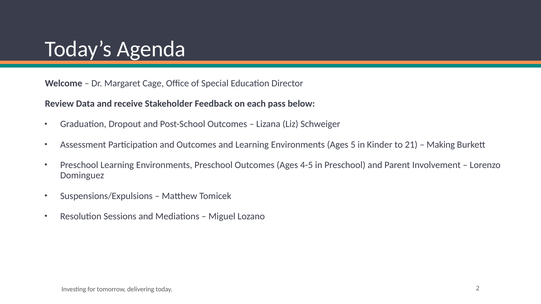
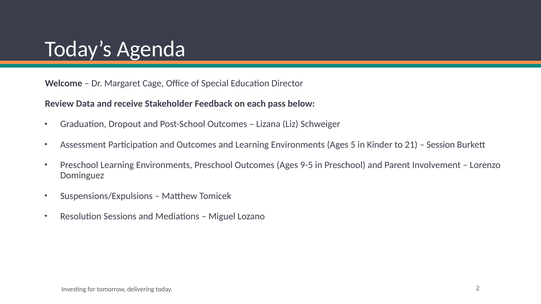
Making: Making -> Session (441, 145)
4-5: 4-5 -> 9-5 (307, 165)
